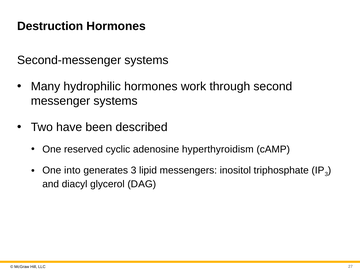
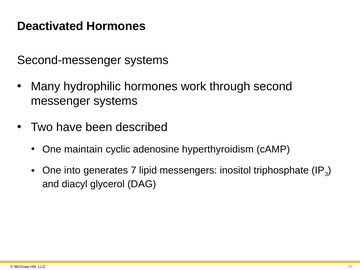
Destruction: Destruction -> Deactivated (50, 26)
reserved: reserved -> maintain (83, 149)
generates 3: 3 -> 7 (134, 170)
